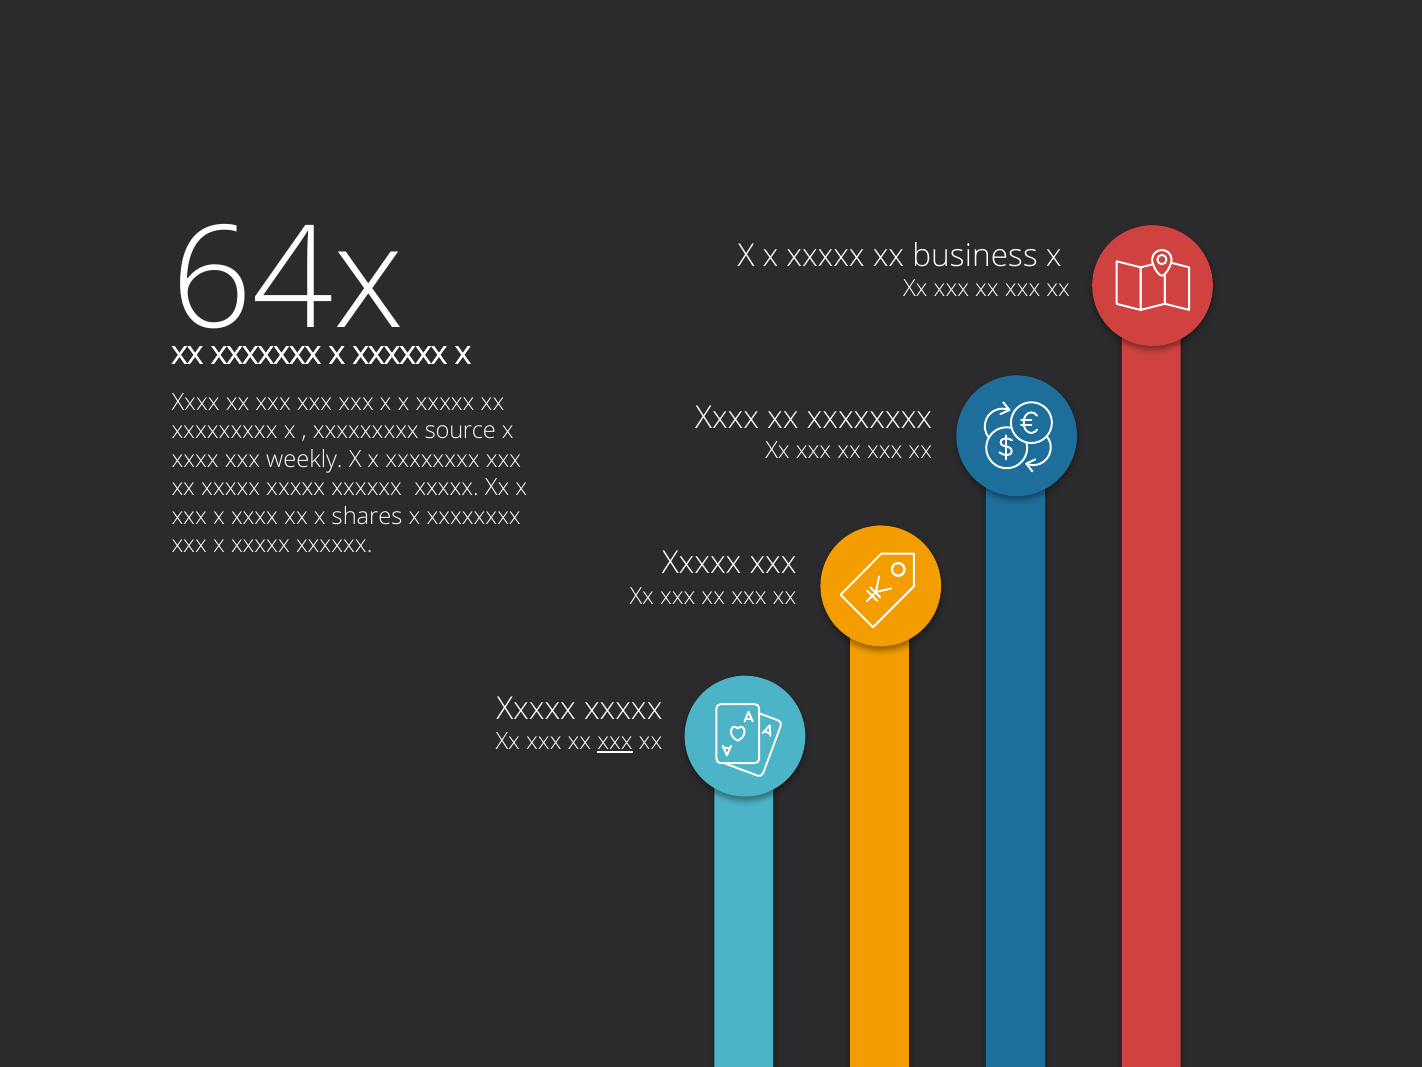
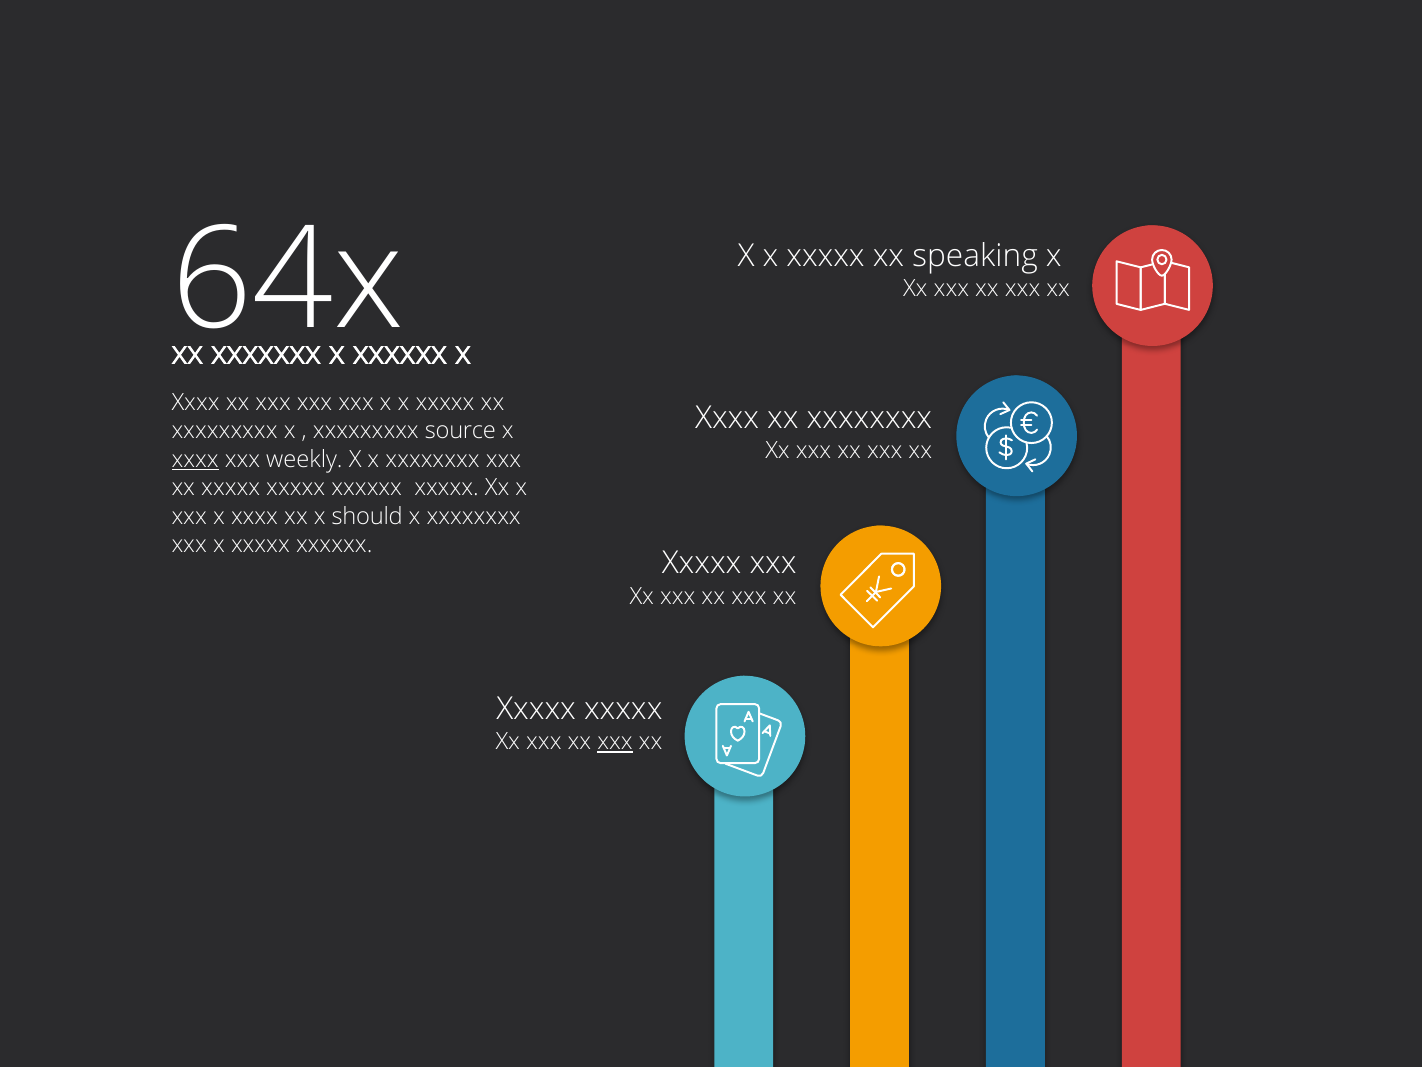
business: business -> speaking (975, 256)
xxxx underline: none -> present (195, 459)
shares: shares -> should (367, 516)
